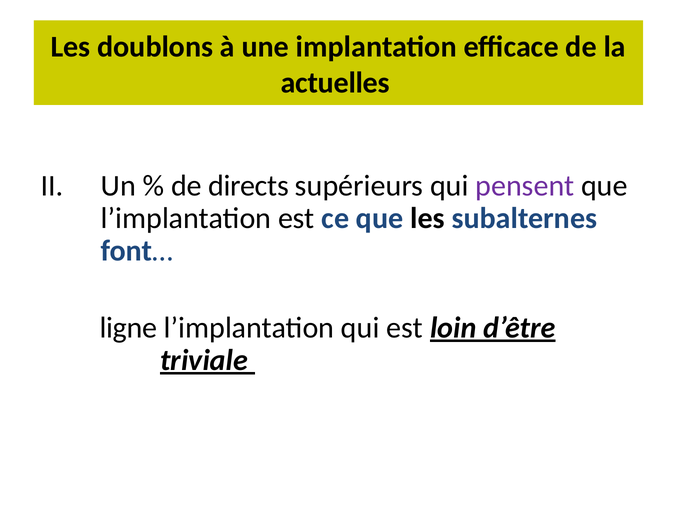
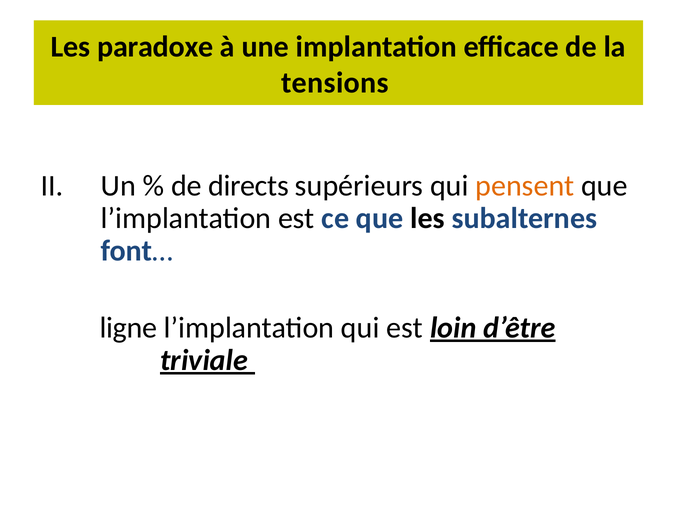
doublons: doublons -> paradoxe (155, 47)
actuelles: actuelles -> tensions (335, 83)
pensent colour: purple -> orange (525, 186)
